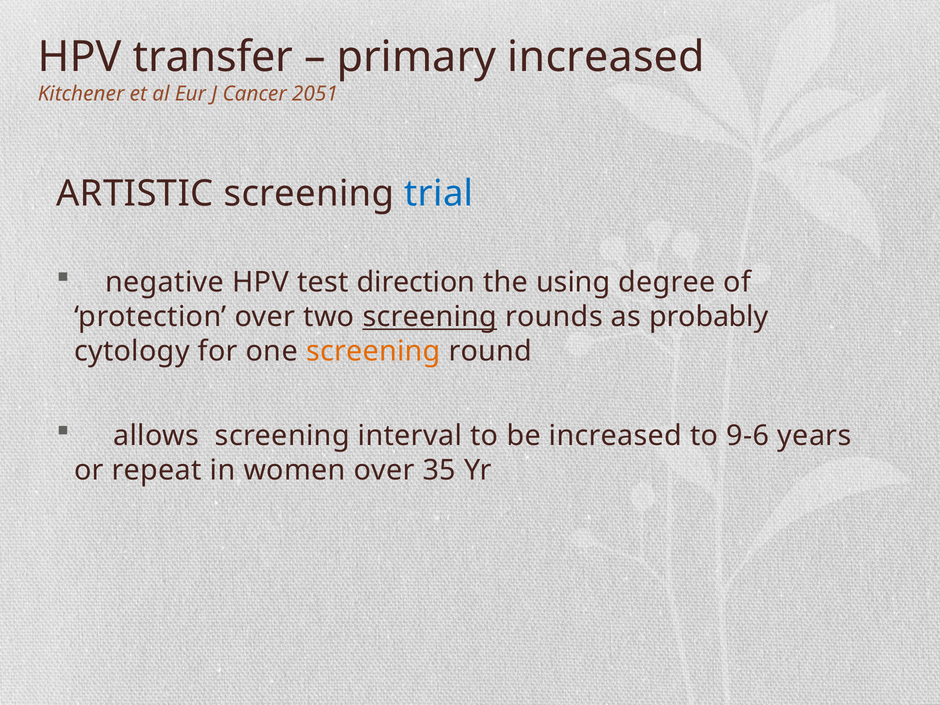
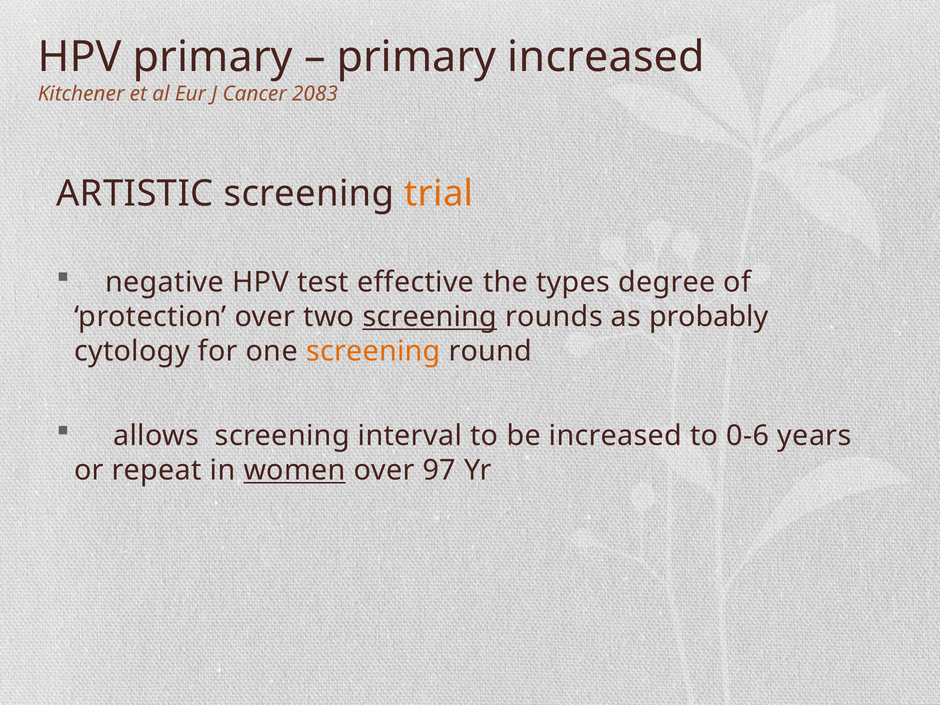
HPV transfer: transfer -> primary (213, 57)
2051: 2051 -> 2083 (315, 94)
trial colour: blue -> orange (439, 194)
direction: direction -> effective (416, 282)
using: using -> types (573, 282)
9-6: 9-6 -> 0-6 (748, 436)
women underline: none -> present (295, 470)
35: 35 -> 97 (439, 470)
